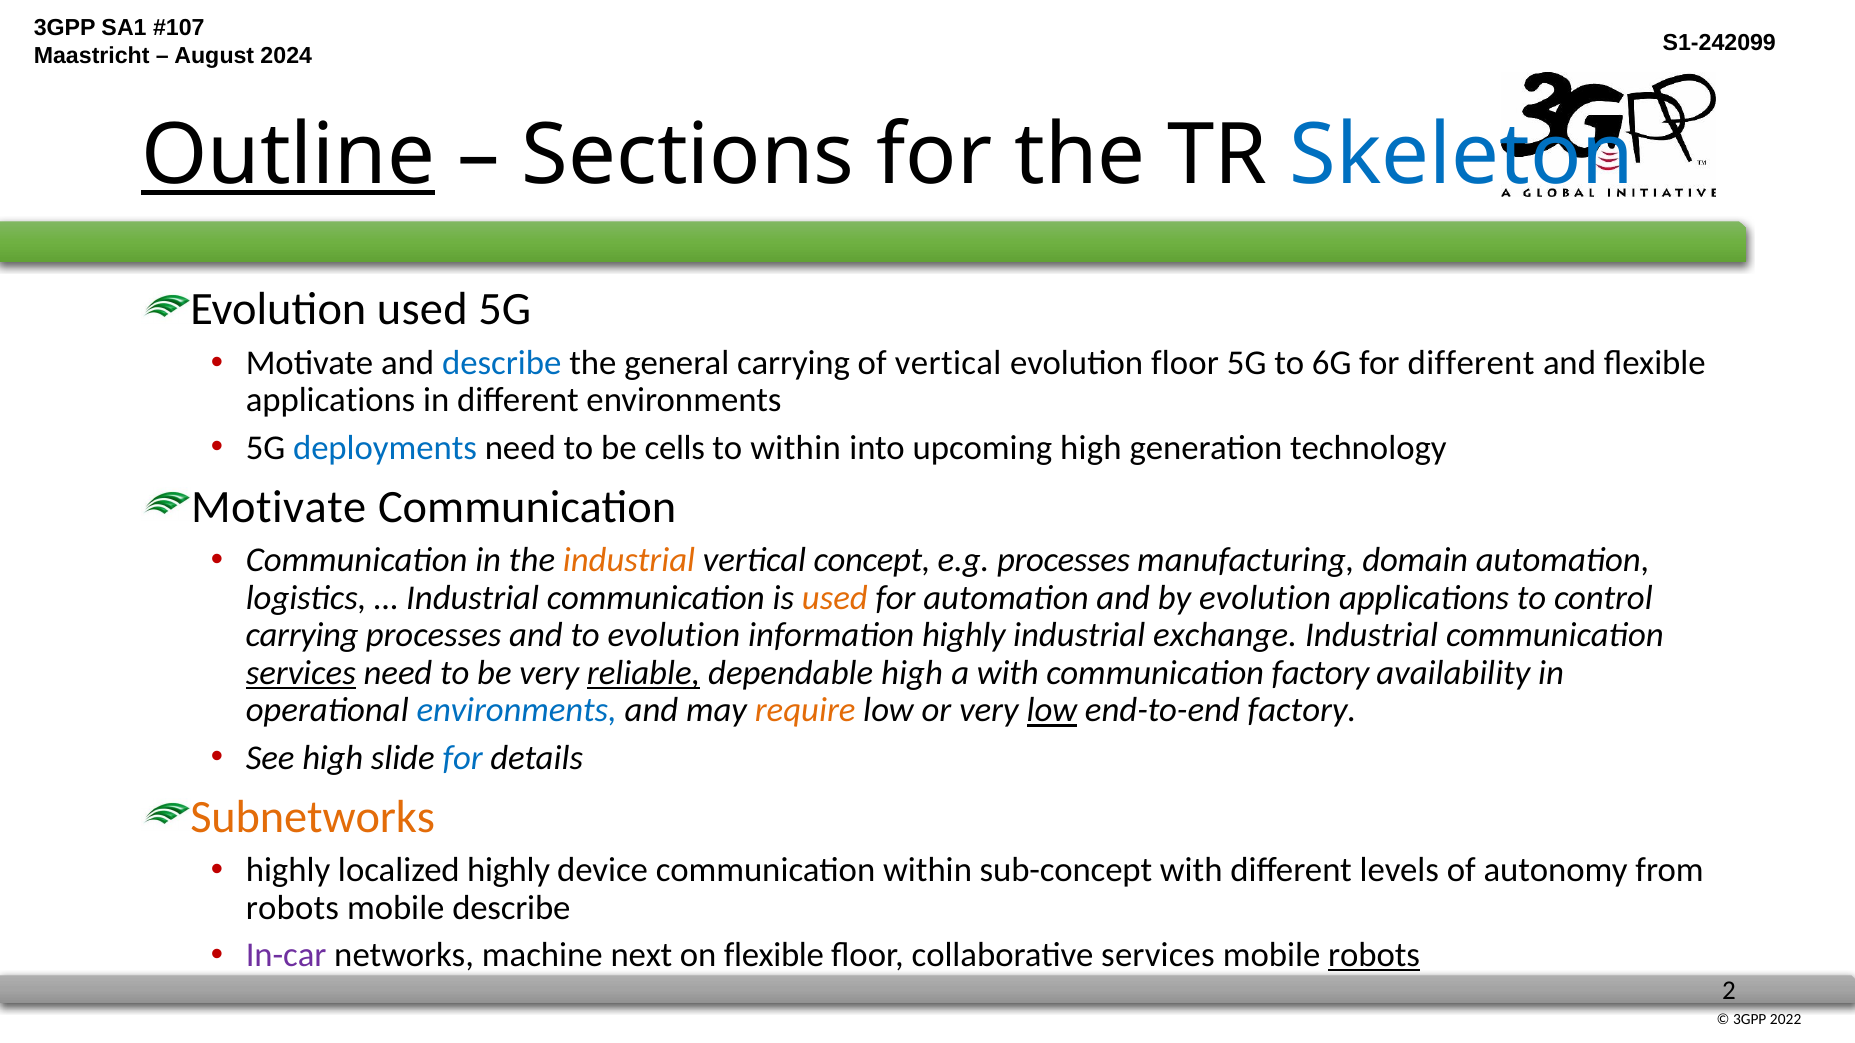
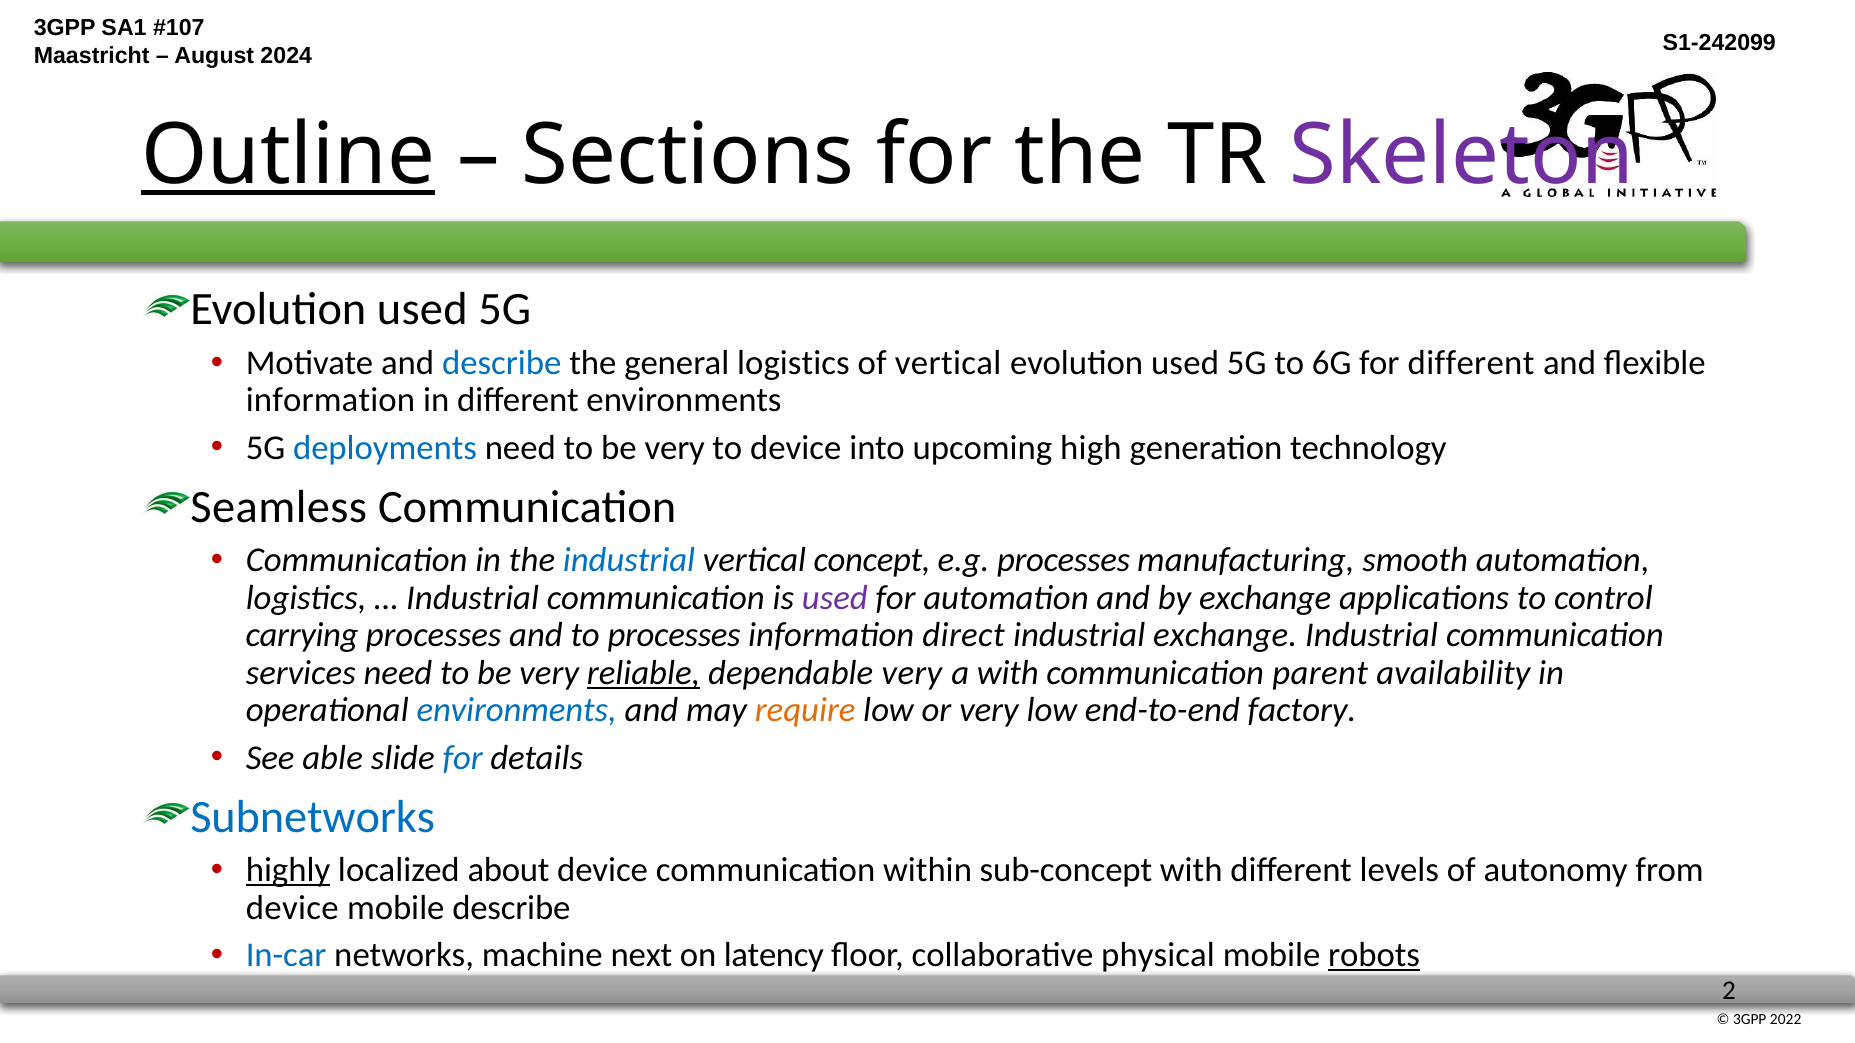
Skeleton colour: blue -> purple (1462, 156)
general carrying: carrying -> logistics (793, 363)
floor: floor -> used (1185, 363)
applications: applications -> information (330, 401)
cells: cells -> very (675, 448)
to within: within -> device (796, 448)
Motivate: Motivate -> Seamless (279, 507)
industrial colour: orange -> blue (629, 561)
domain: domain -> smooth (1415, 561)
used colour: orange -> purple (835, 598)
by evolution: evolution -> exchange (1265, 598)
to evolution: evolution -> processes (674, 636)
information highly: highly -> direct (964, 636)
services underline: present -> none (301, 673)
dependable high: high -> very (912, 673)
communication factory: factory -> parent (1320, 673)
low underline: present -> none (1052, 711)
See high: high -> able (333, 758)
Subnetworks colour: orange -> blue (313, 817)
highly underline: none -> present (288, 871)
localized highly: highly -> about (509, 871)
robots: robots -> device (292, 908)
In-car colour: purple -> blue (286, 956)
on flexible: flexible -> latency (774, 956)
collaborative services: services -> physical (1158, 956)
